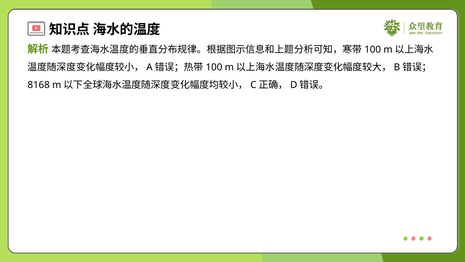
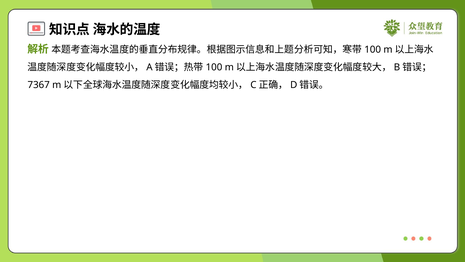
8168: 8168 -> 7367 (39, 85)
